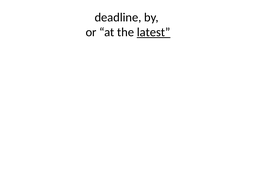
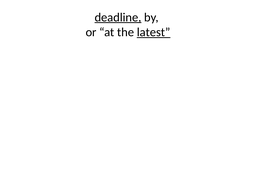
deadline underline: none -> present (118, 17)
